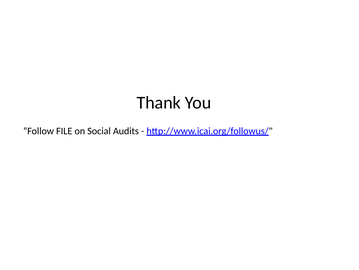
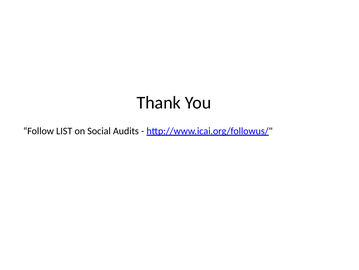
FILE: FILE -> LIST (64, 131)
